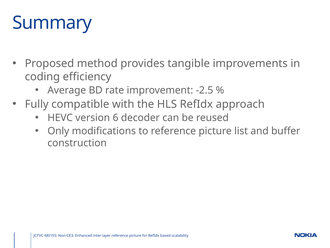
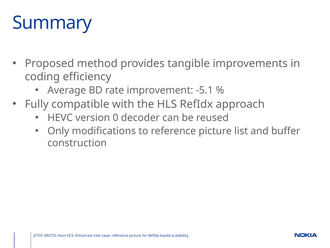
-2.5: -2.5 -> -5.1 (204, 90)
6: 6 -> 0 (116, 118)
